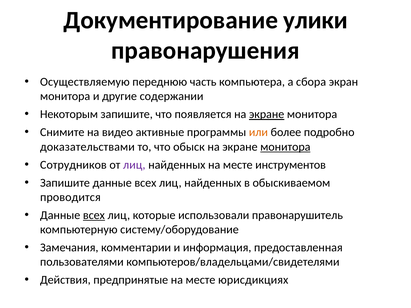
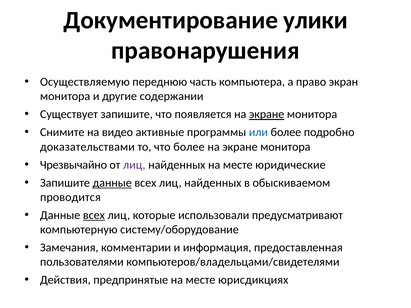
сбора: сбора -> право (311, 82)
Некоторым: Некоторым -> Существует (69, 114)
или colour: orange -> blue (258, 132)
что обыск: обыск -> более (189, 147)
монитора underline: present -> none (285, 147)
Сотрудников: Сотрудников -> Чрезвычайно (73, 165)
инструментов: инструментов -> юридические (291, 165)
данные underline: none -> present (112, 183)
правонарушитель: правонарушитель -> предусматривают (297, 215)
